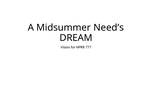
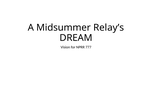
Need’s: Need’s -> Relay’s (109, 28)
